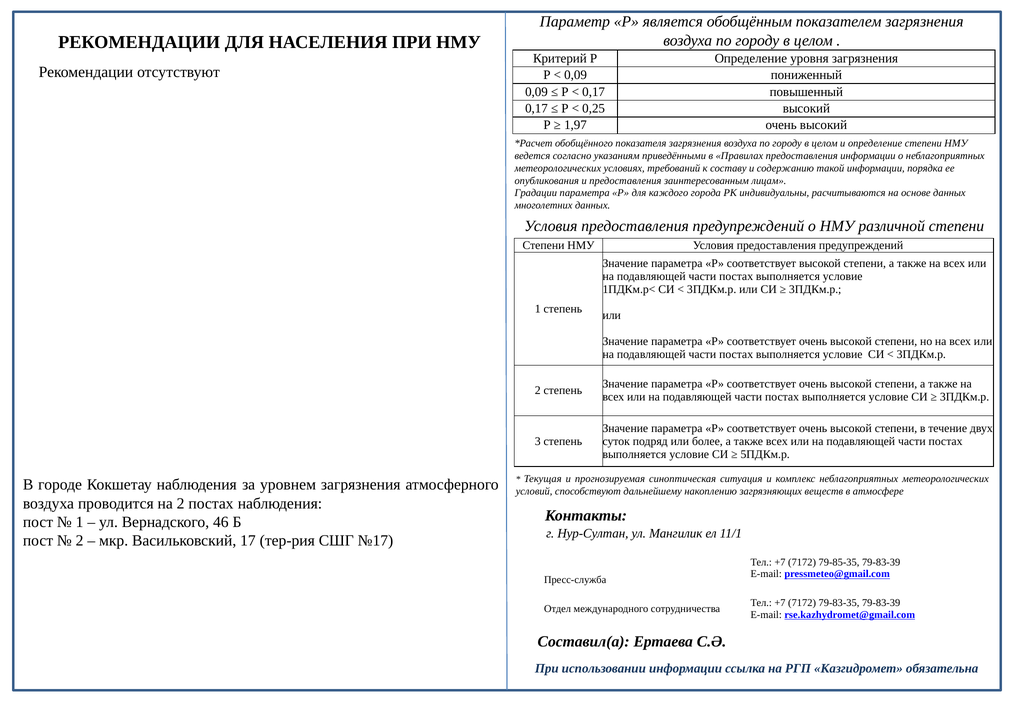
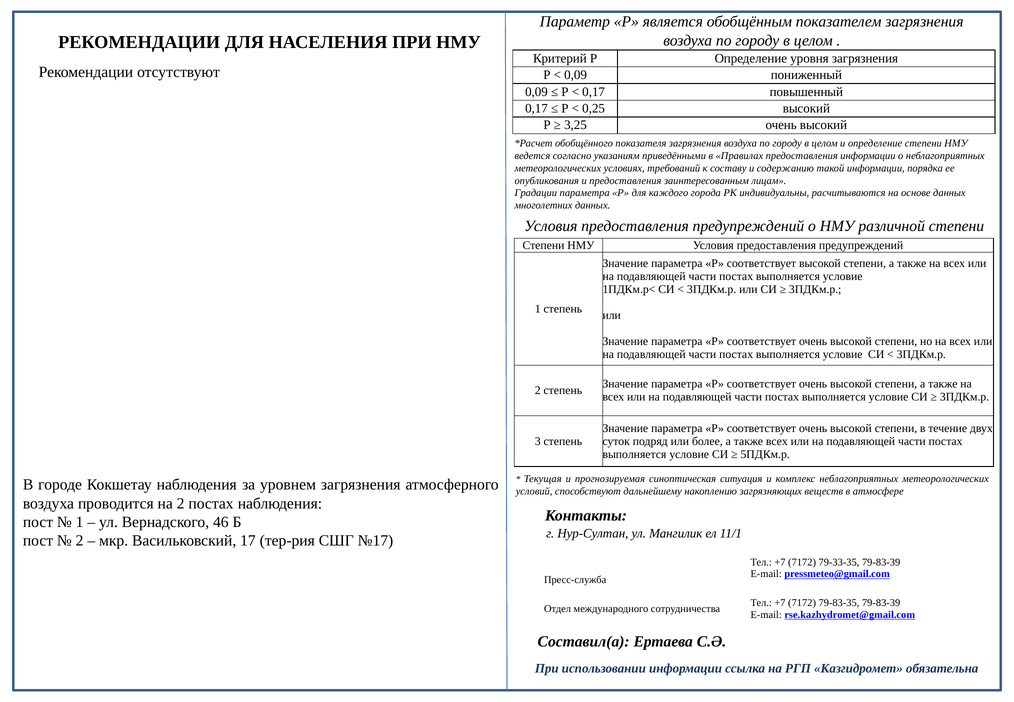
1,97: 1,97 -> 3,25 (575, 125)
79-85-35: 79-85-35 -> 79-33-35 (839, 563)
